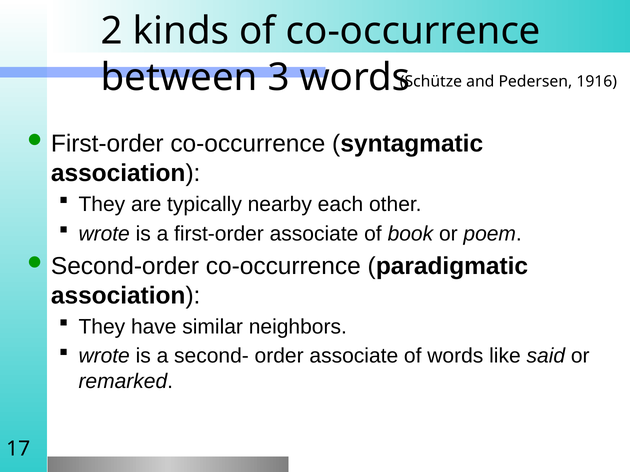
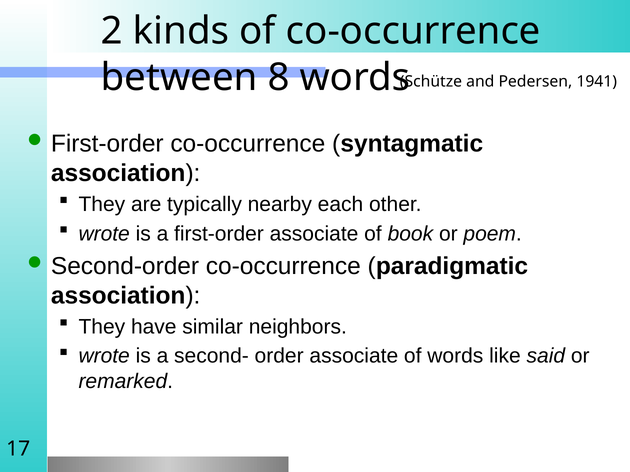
3: 3 -> 8 (279, 77)
1916: 1916 -> 1941 (597, 82)
